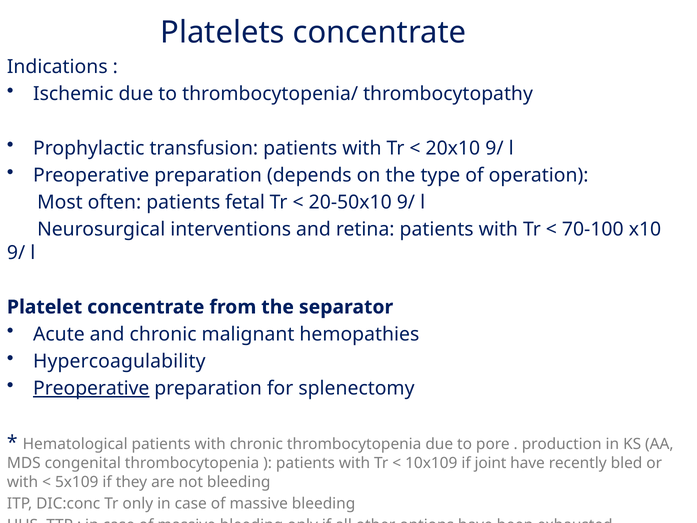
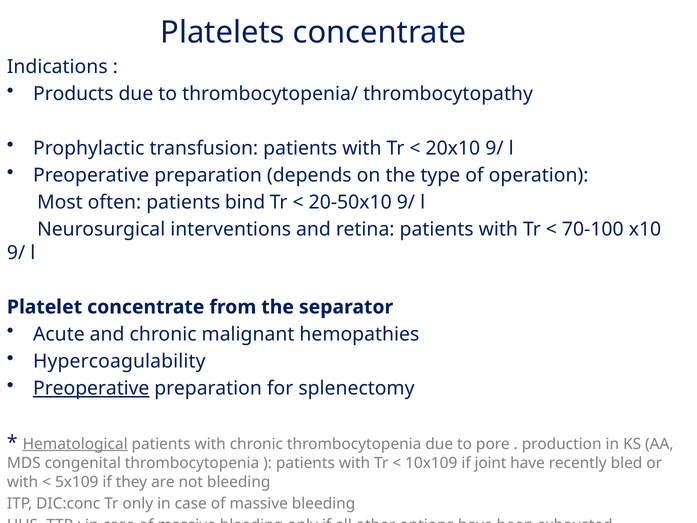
Ischemic: Ischemic -> Products (73, 94)
fetal: fetal -> bind (245, 202)
Hematological underline: none -> present (75, 444)
